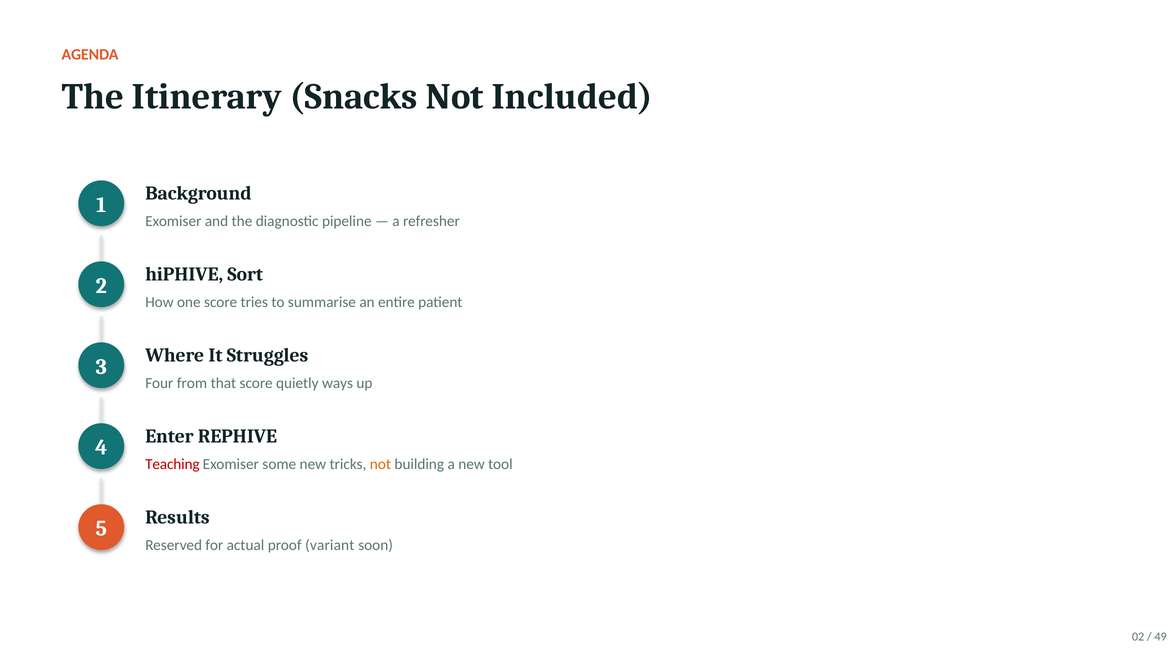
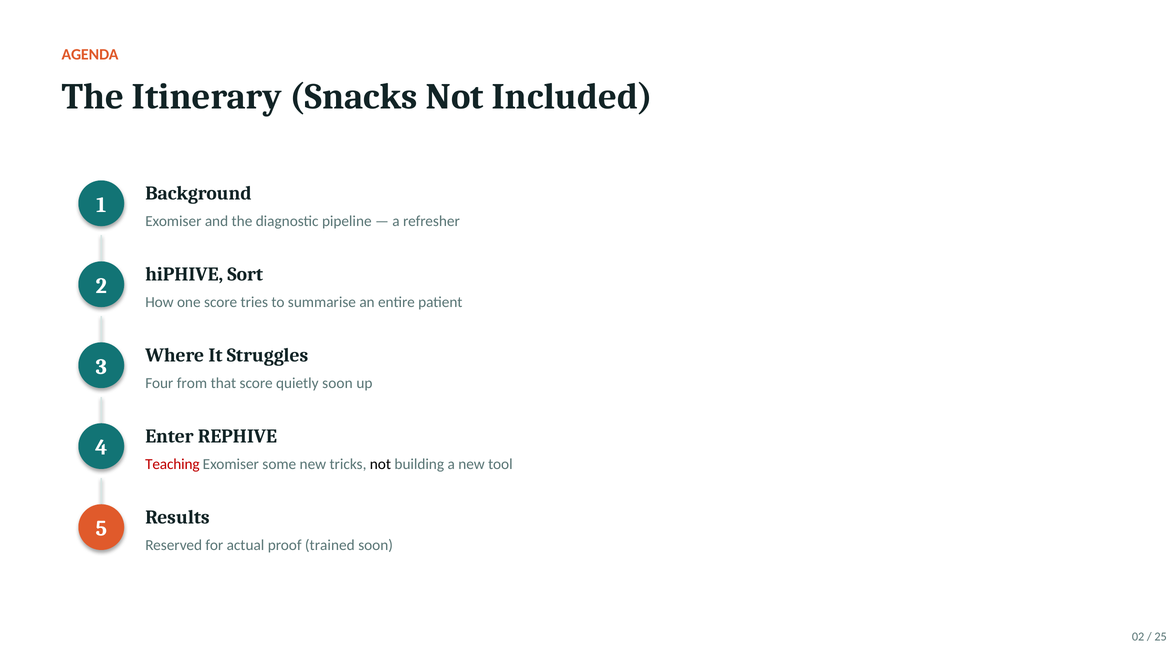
quietly ways: ways -> soon (337, 384)
not colour: orange -> black (380, 465)
variant: variant -> trained (330, 546)
49: 49 -> 25 (1161, 637)
